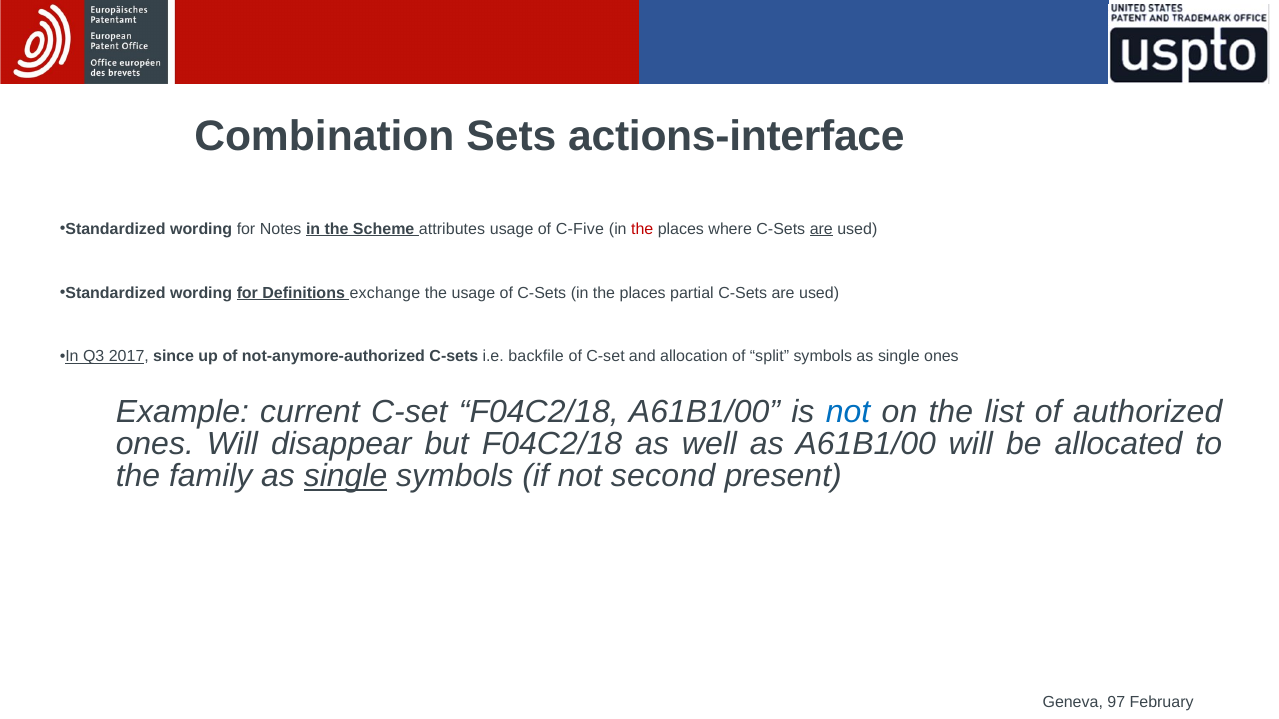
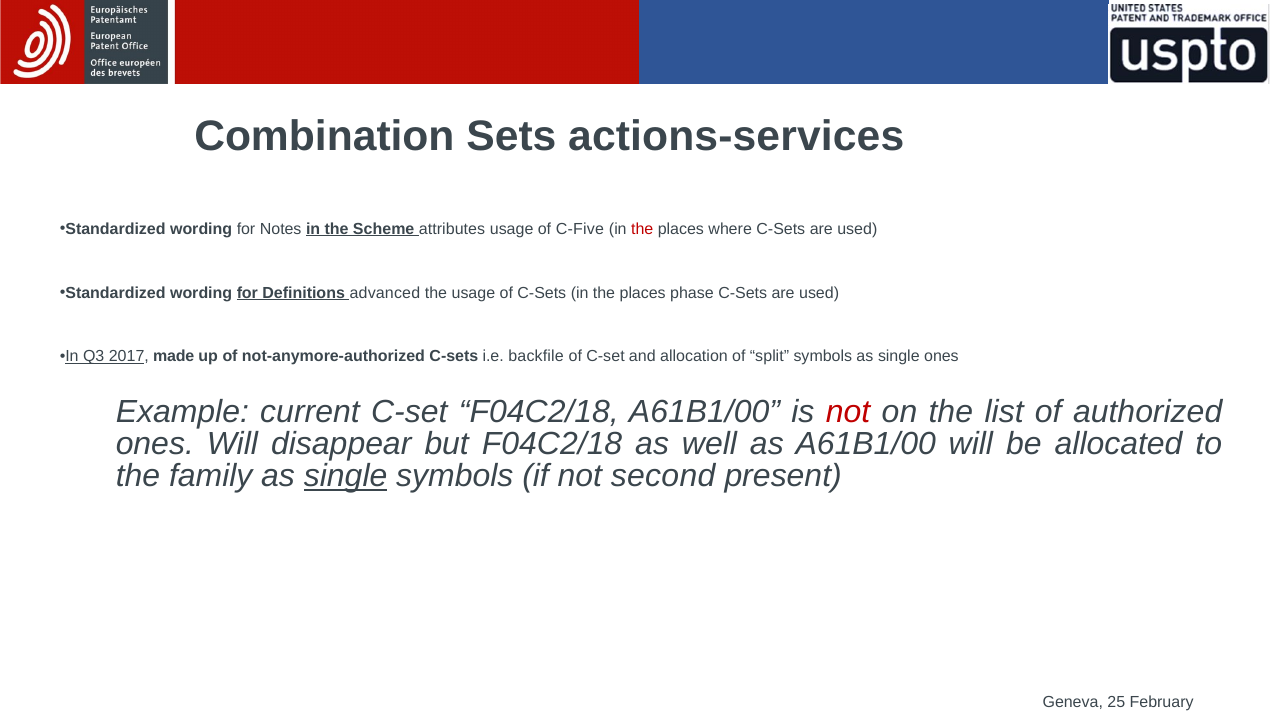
actions-interface: actions-interface -> actions-services (736, 136)
are underline: present -> none (821, 229)
exchange: exchange -> advanced (385, 293)
partial: partial -> phase (692, 293)
since: since -> made (174, 357)
not colour: blue -> red (848, 412)
97: 97 -> 25 (1116, 703)
